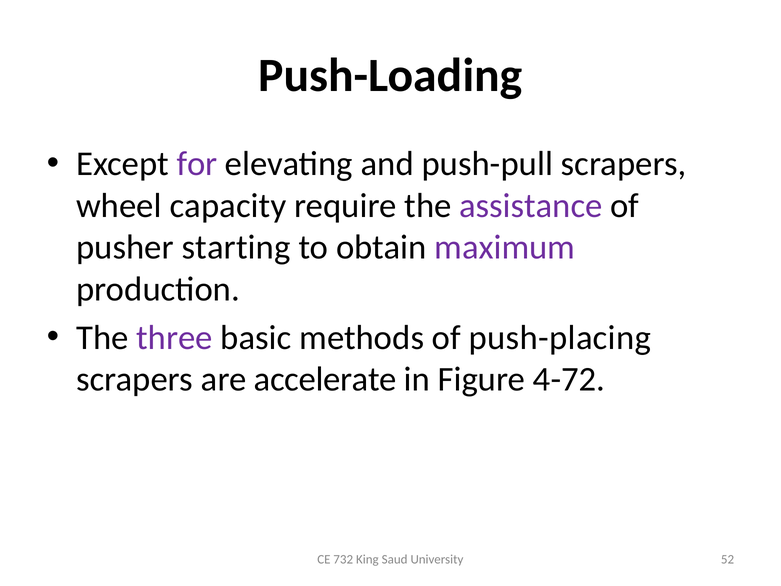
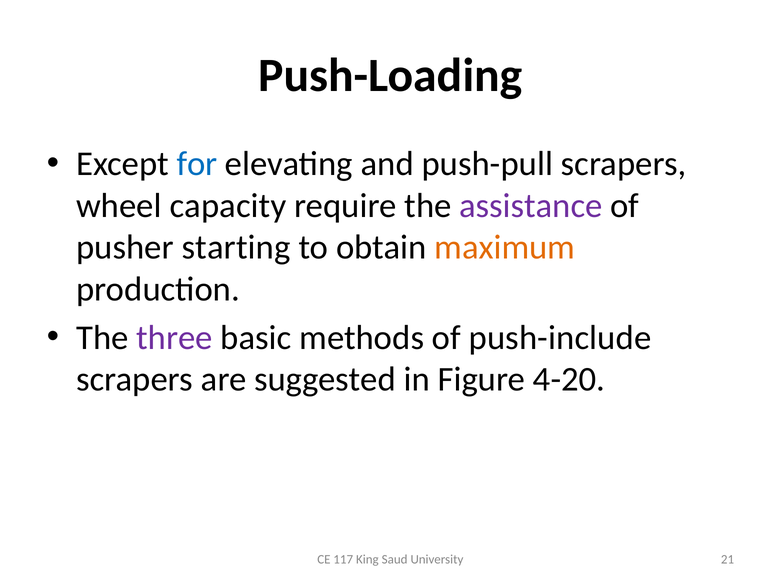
for colour: purple -> blue (197, 164)
maximum colour: purple -> orange (505, 247)
push-placing: push-placing -> push-include (560, 338)
accelerate: accelerate -> suggested (325, 379)
4-72: 4-72 -> 4-20 (569, 379)
732: 732 -> 117 (343, 559)
52: 52 -> 21 (728, 559)
